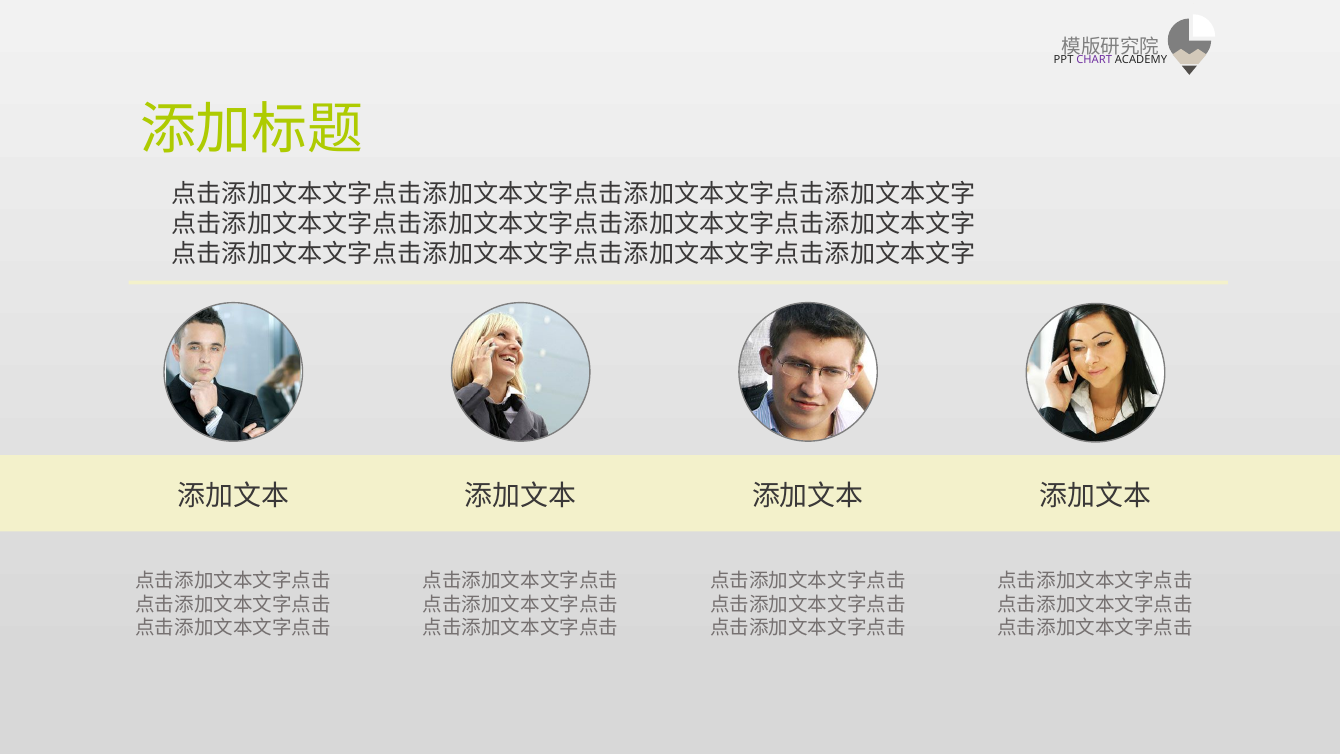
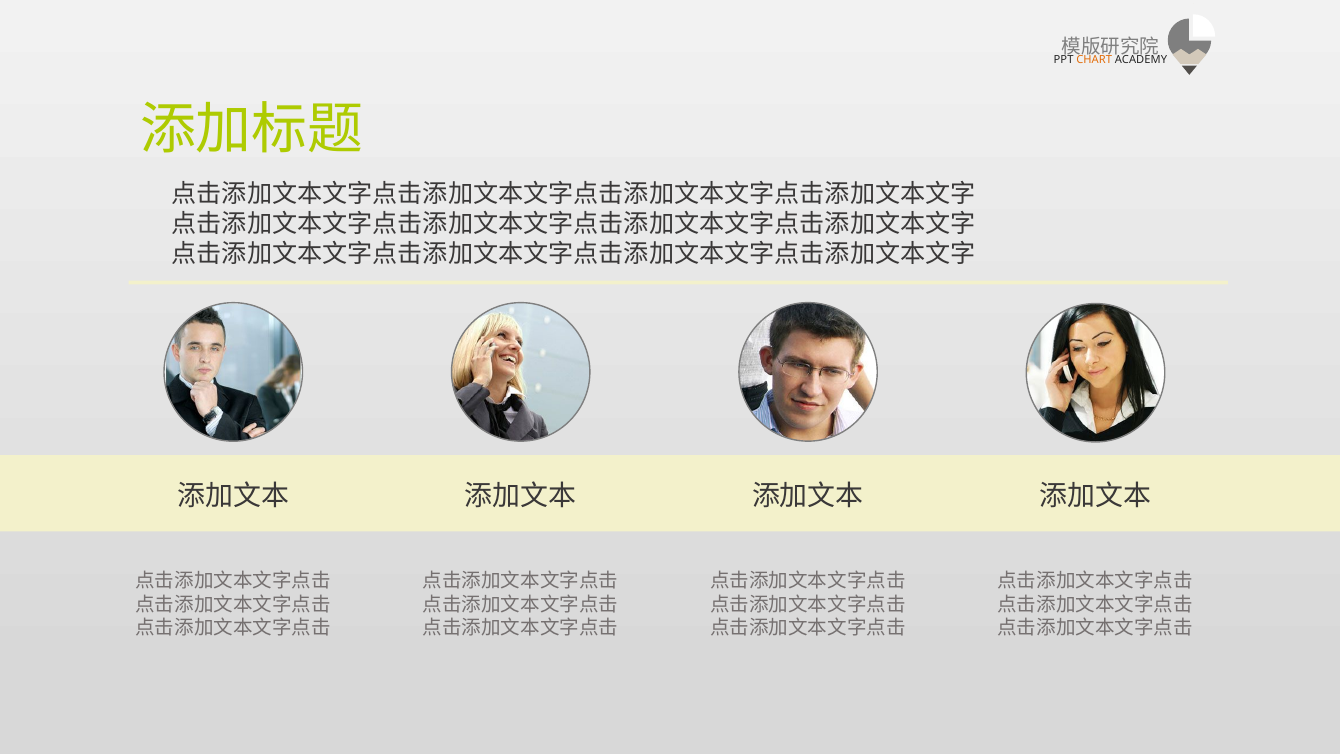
CHART colour: purple -> orange (1094, 60)
